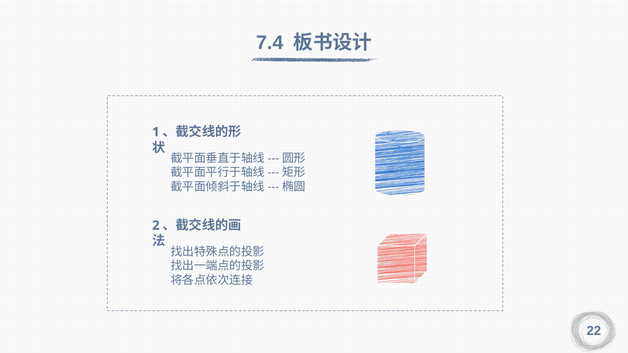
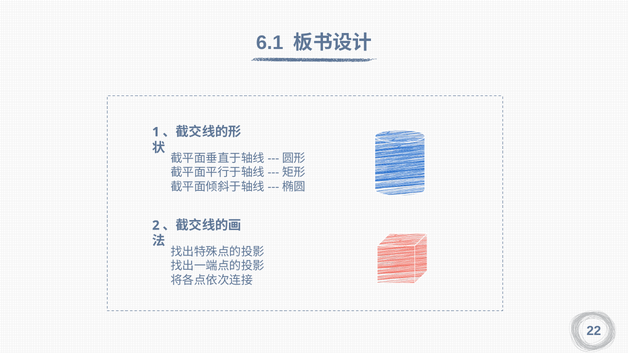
7.4: 7.4 -> 6.1 (270, 43)
